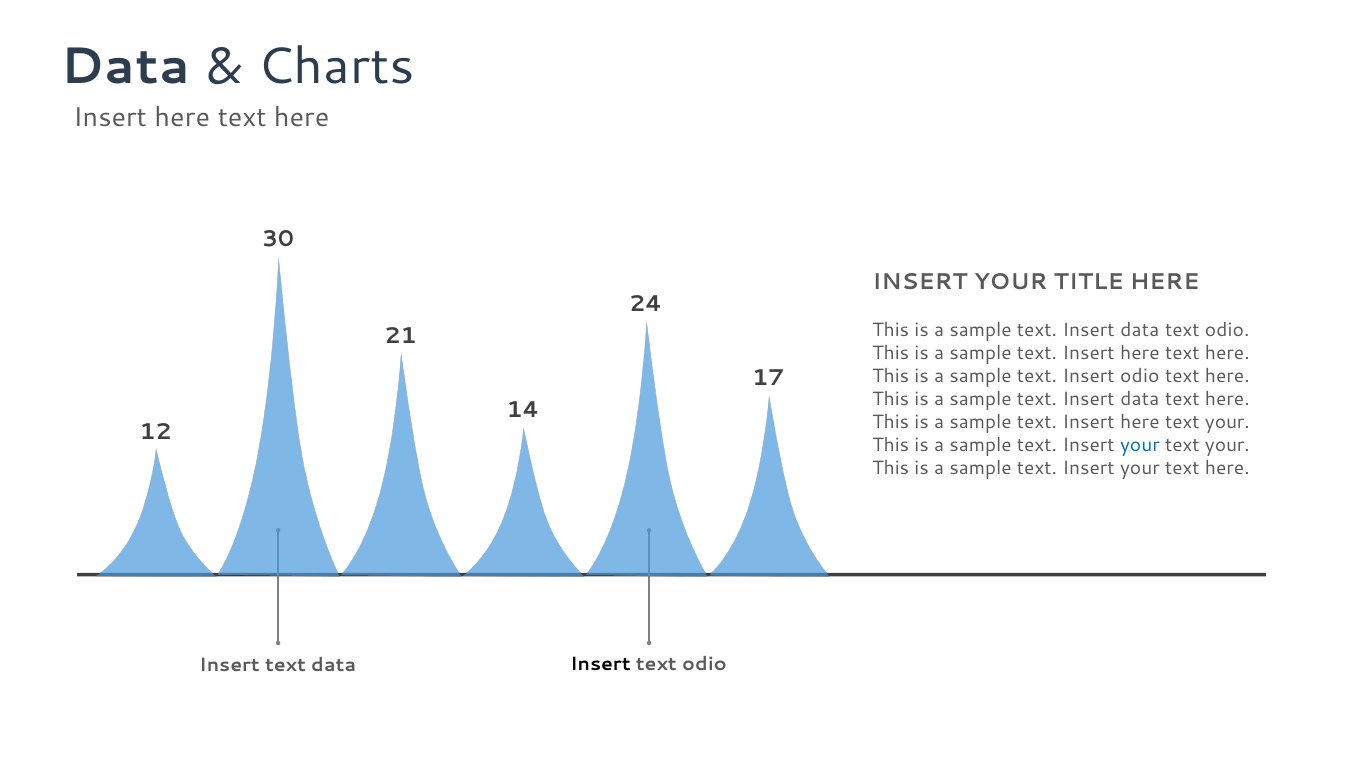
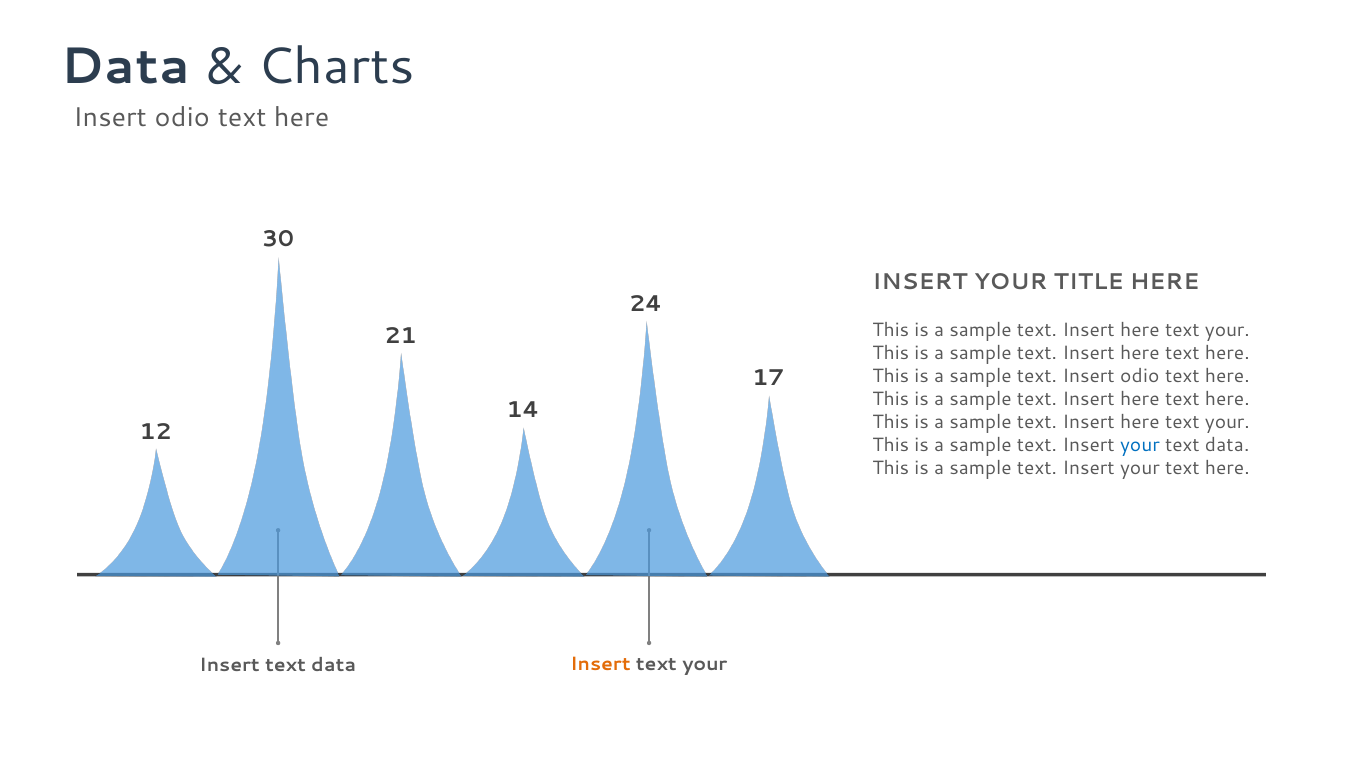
here: here -> odio (182, 118)
data: data -> here (1140, 330)
odio: odio -> your (1227, 330)
data: data -> here (1140, 399)
your: your -> data (1227, 445)
Insert colour: black -> orange (600, 664)
odio: odio -> your (705, 664)
